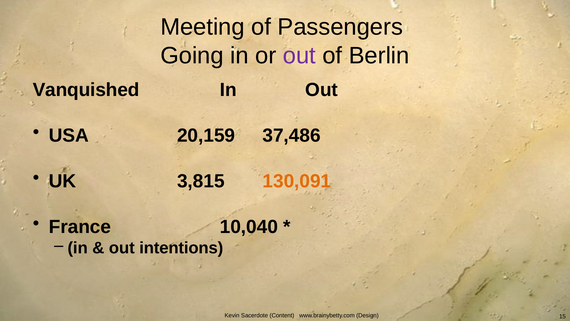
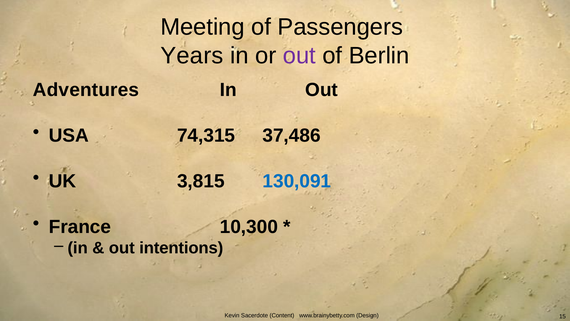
Going: Going -> Years (192, 55)
Vanquished: Vanquished -> Adventures (86, 90)
20,159: 20,159 -> 74,315 (206, 135)
130,091 colour: orange -> blue (297, 181)
10,040: 10,040 -> 10,300 (249, 227)
